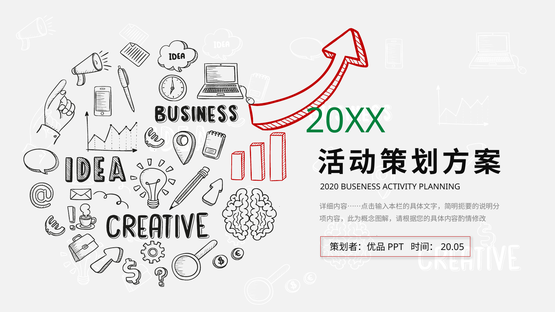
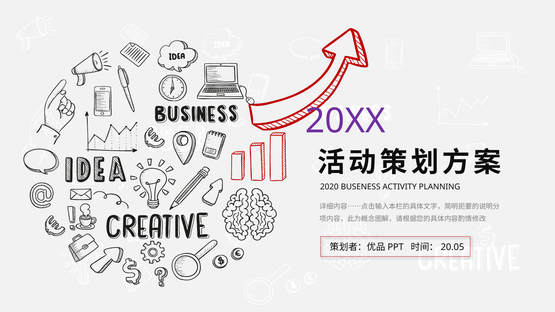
20XX colour: green -> purple (345, 121)
